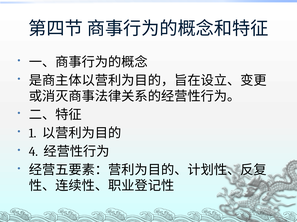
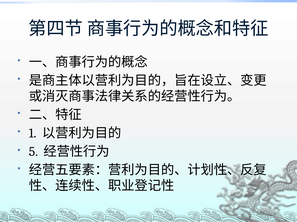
4: 4 -> 5 (33, 152)
